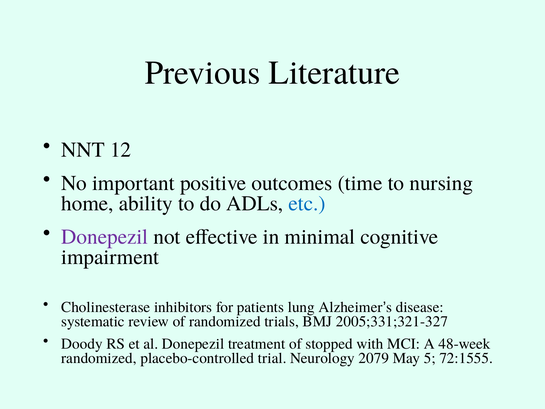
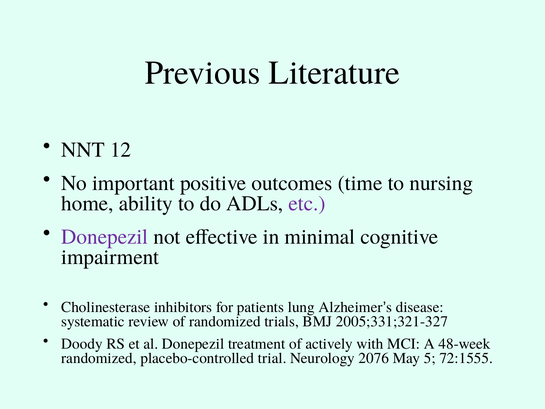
etc colour: blue -> purple (307, 203)
stopped: stopped -> actively (329, 344)
2079: 2079 -> 2076 (374, 358)
